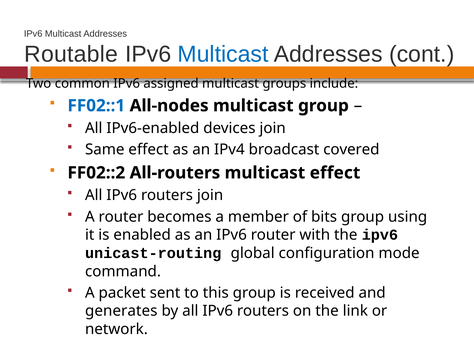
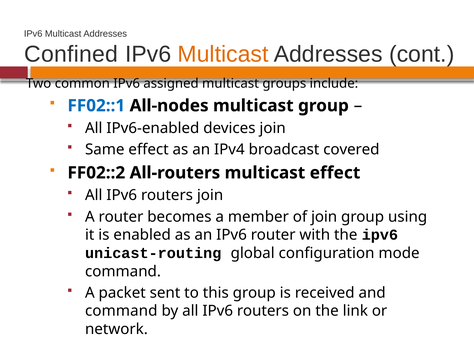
Routable: Routable -> Confined (71, 54)
Multicast colour: blue -> orange (223, 54)
of bits: bits -> join (324, 216)
generates: generates -> command (121, 311)
